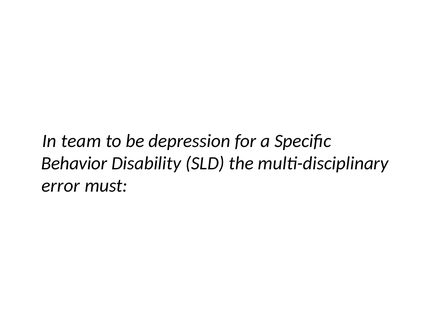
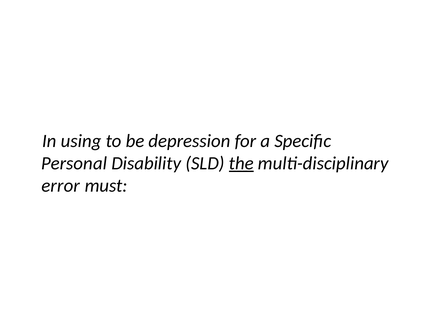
team: team -> using (81, 141)
Behavior: Behavior -> Personal (74, 163)
the underline: none -> present (241, 163)
